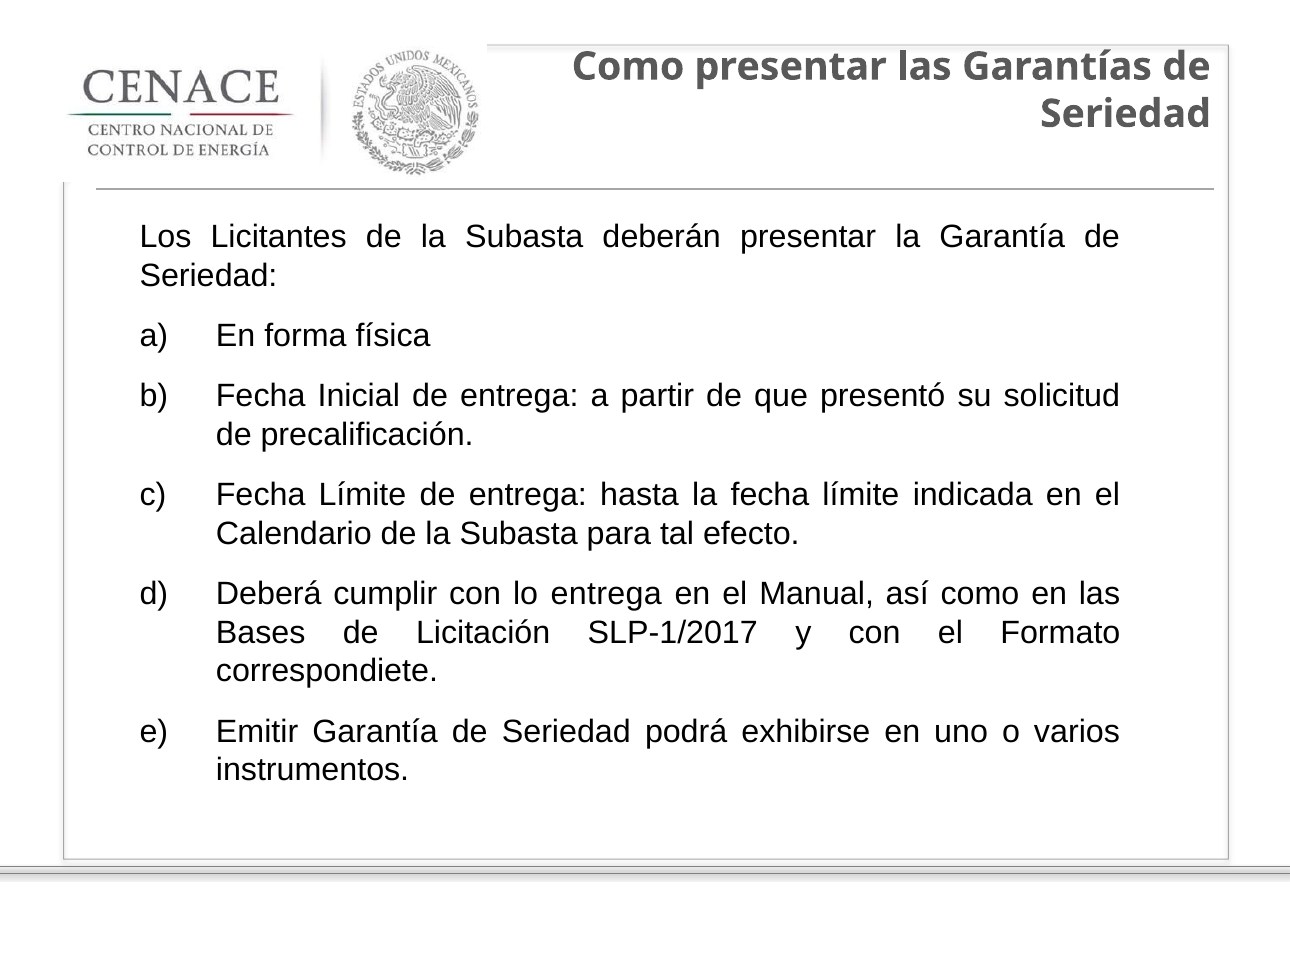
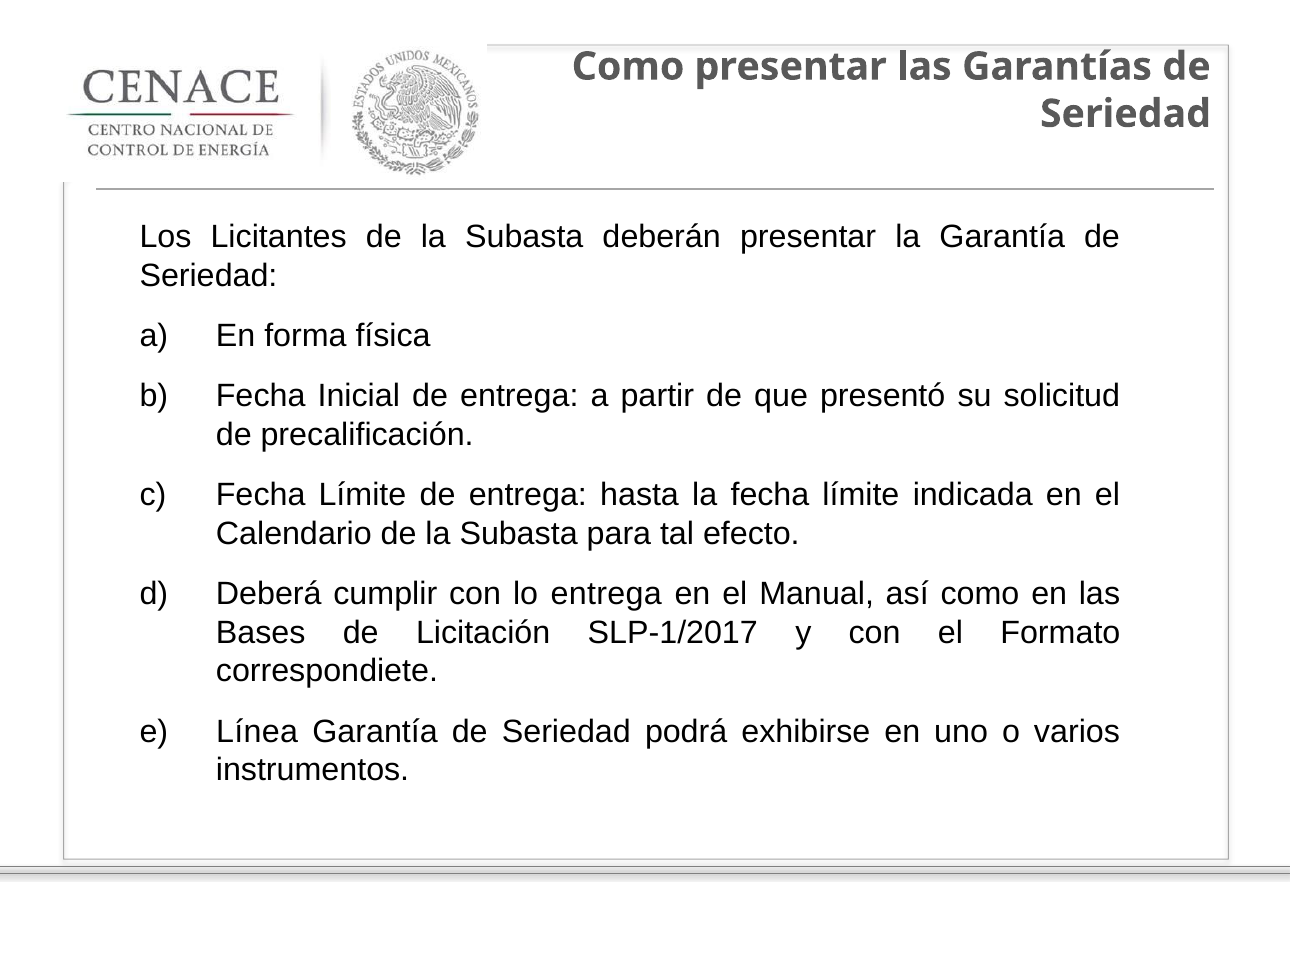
Emitir: Emitir -> Línea (257, 732)
